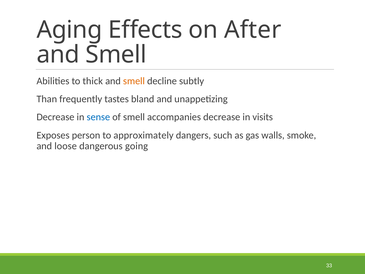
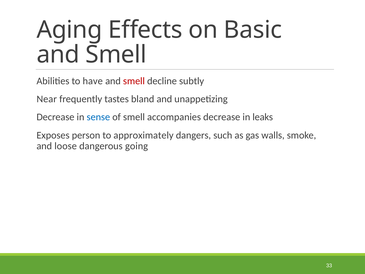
After: After -> Basic (253, 30)
thick: thick -> have (93, 81)
smell colour: orange -> red (134, 81)
Than: Than -> Near (47, 99)
visits: visits -> leaks (263, 117)
